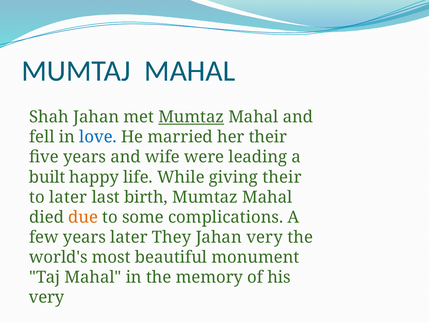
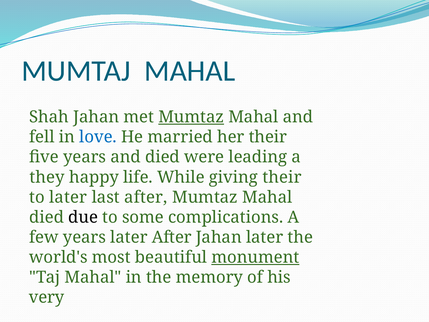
and wife: wife -> died (163, 157)
built: built -> they (47, 177)
last birth: birth -> after (146, 197)
due colour: orange -> black (83, 217)
later They: They -> After (172, 237)
Jahan very: very -> later (265, 237)
monument underline: none -> present (255, 257)
